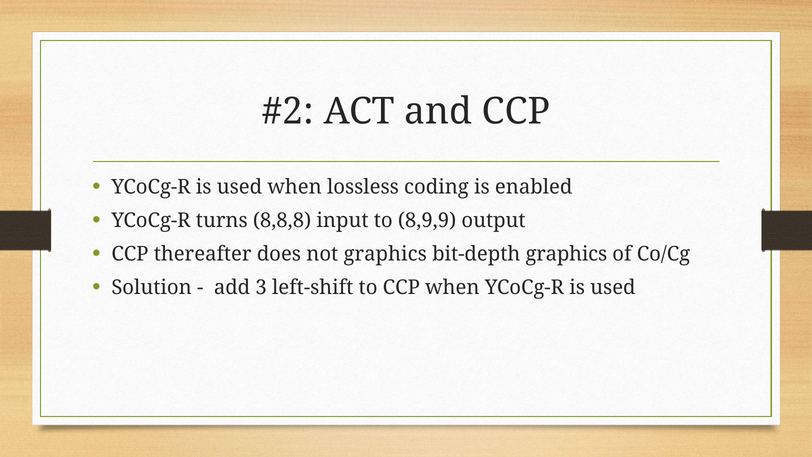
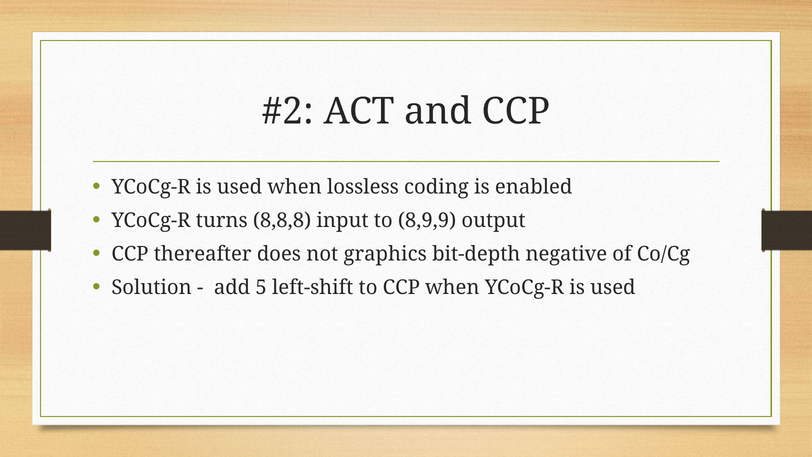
bit-depth graphics: graphics -> negative (566, 254)
3: 3 -> 5 (261, 287)
